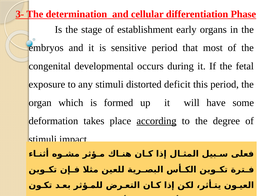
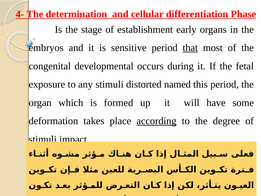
3-: 3- -> 4- (20, 14)
that underline: none -> present (190, 48)
deficit: deficit -> named (177, 84)
